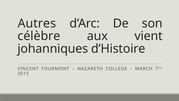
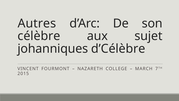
vient: vient -> sujet (148, 36)
d’Histoire: d’Histoire -> d’Célèbre (118, 49)
